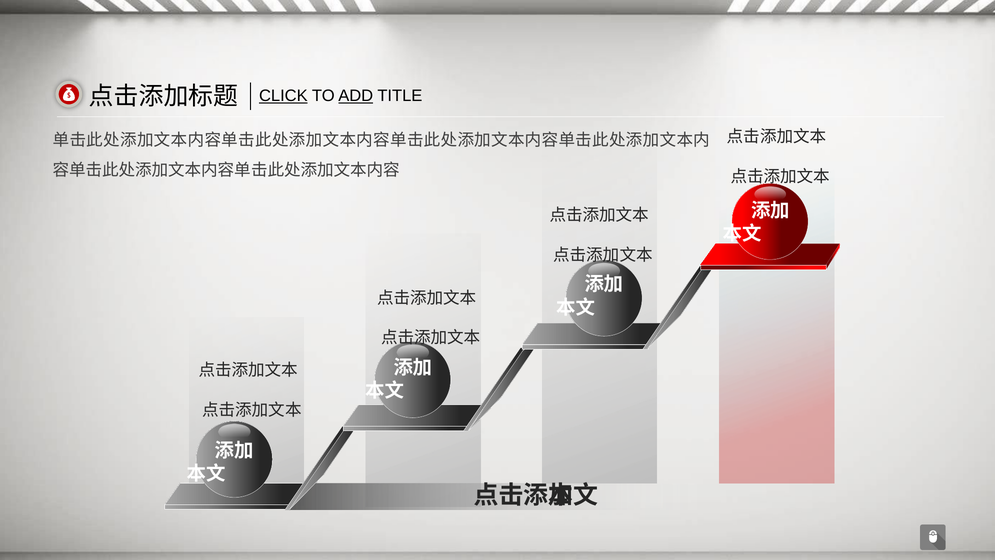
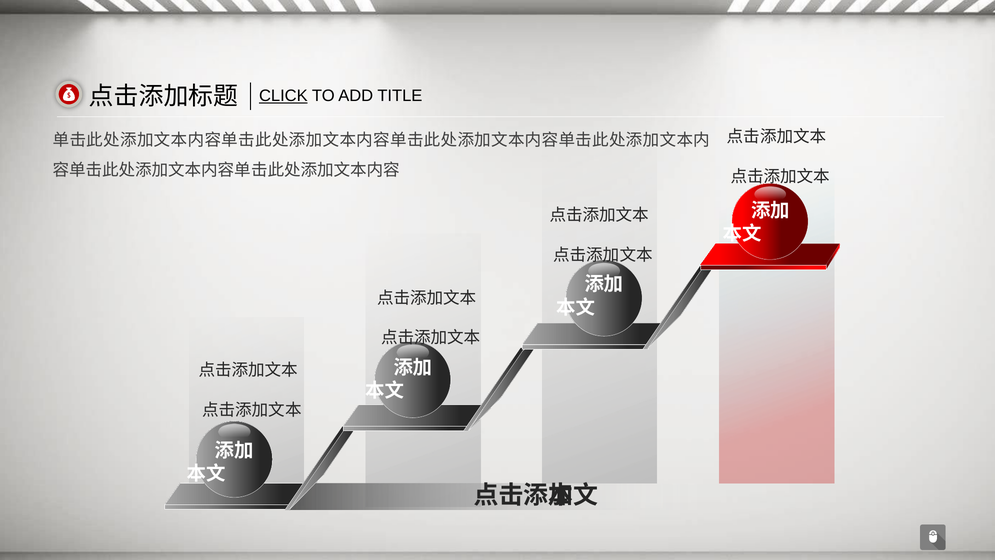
ADD underline: present -> none (356, 96)
